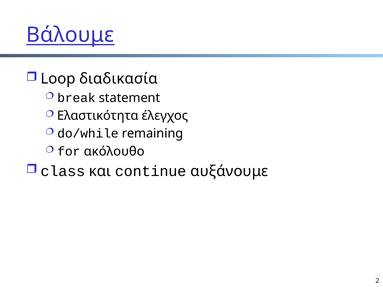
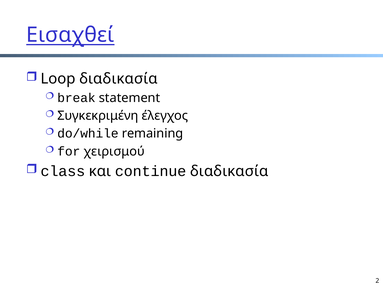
Βάλουμε: Βάλουμε -> Εισαχθεί (70, 35)
Ελαστικότητα: Ελαστικότητα -> Συγκεκριμένη (98, 116)
ακόλουθο: ακόλουθο -> χειρισμού (114, 152)
continue αυξάνουμε: αυξάνουμε -> διαδικασία (229, 171)
